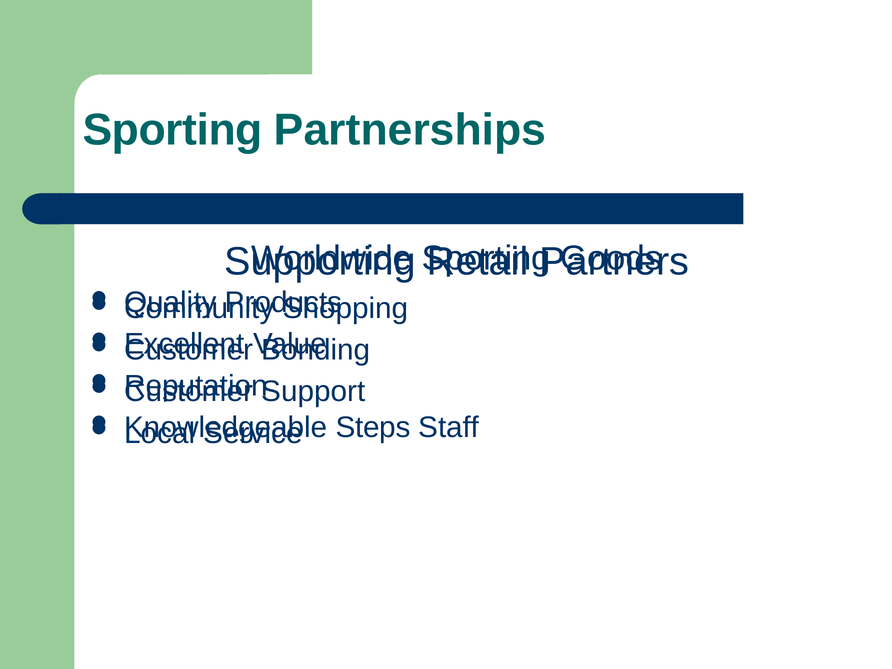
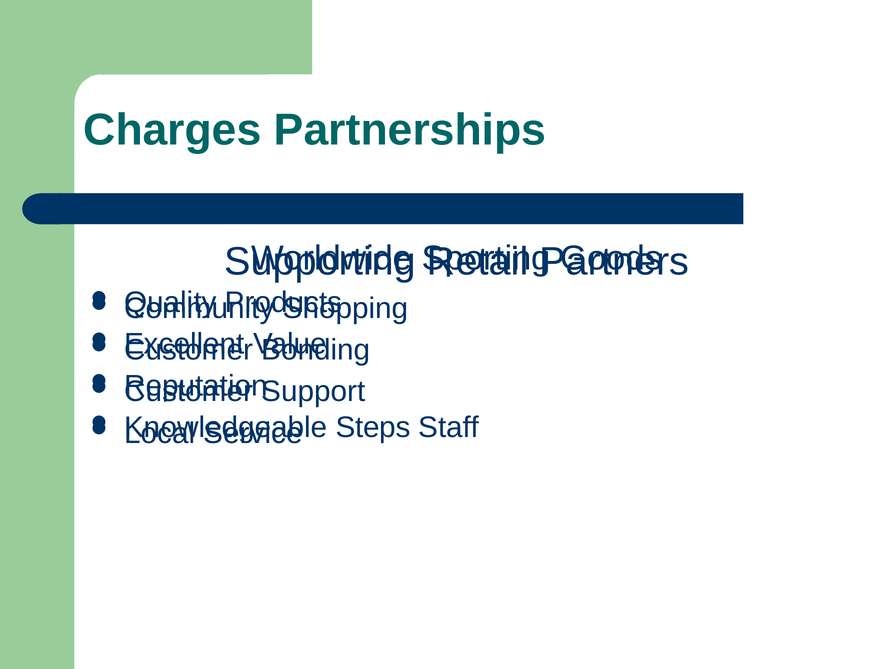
Sporting: Sporting -> Charges (172, 130)
